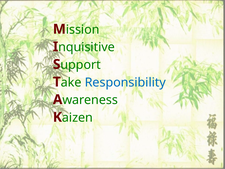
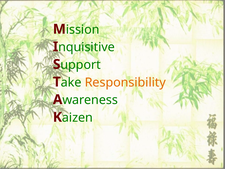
Responsibility colour: blue -> orange (125, 82)
